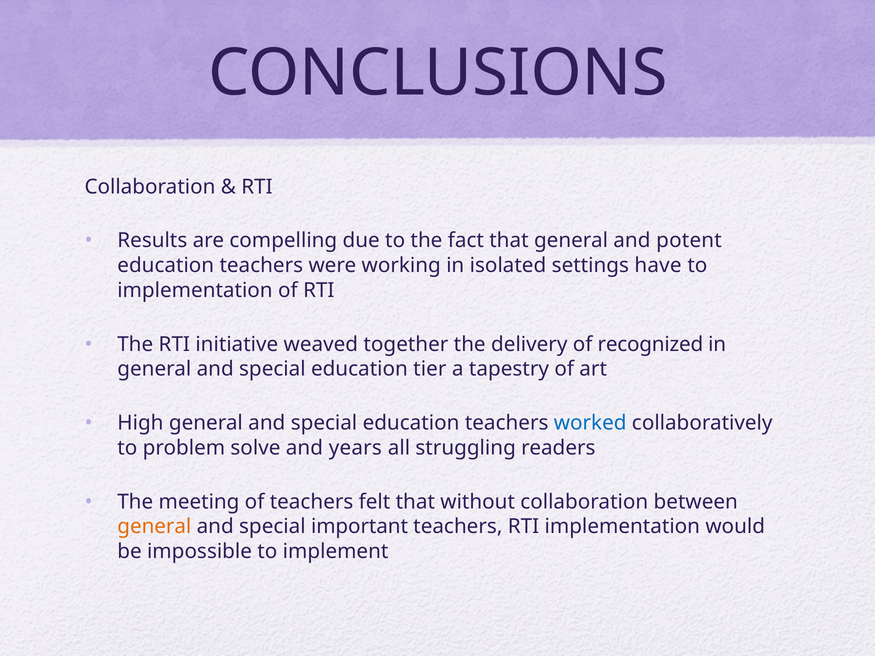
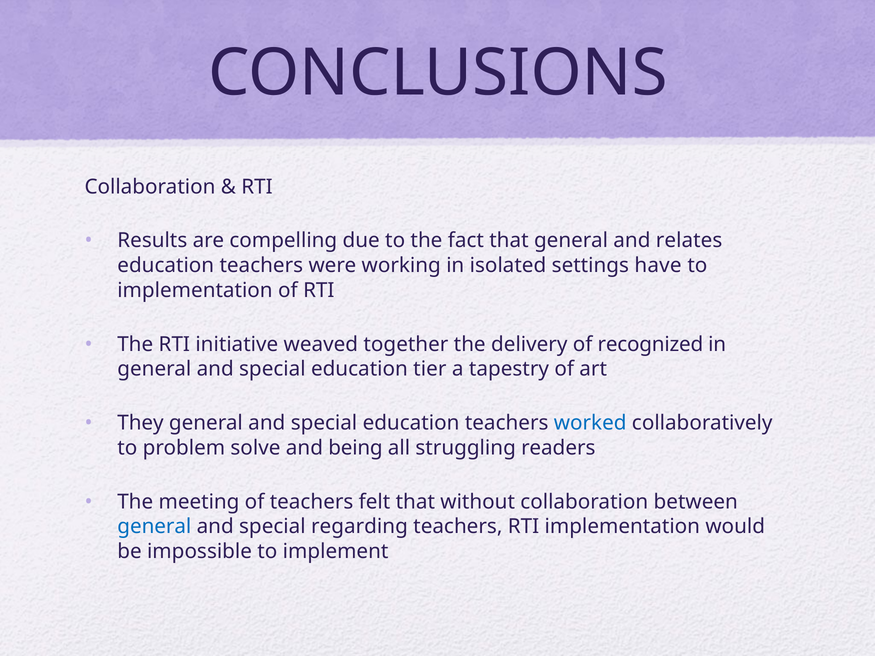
potent: potent -> relates (689, 241)
High: High -> They (140, 423)
years: years -> being (356, 448)
general colour: orange -> blue (154, 527)
important: important -> regarding (359, 527)
